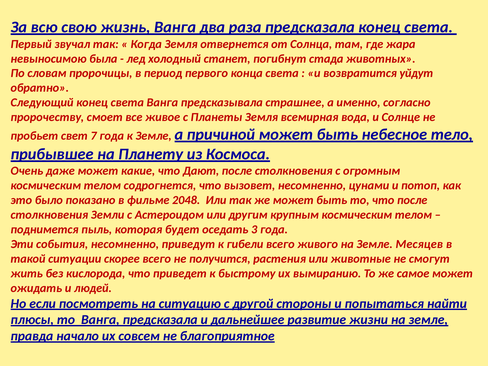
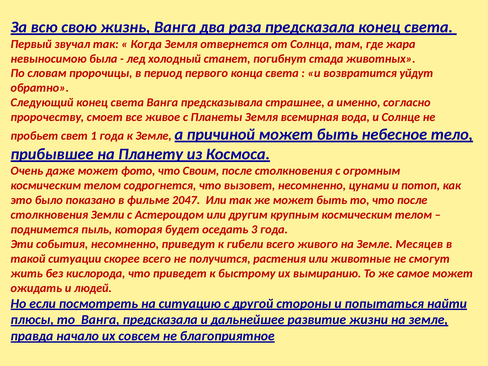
7: 7 -> 1 (94, 136)
какие: какие -> фото (138, 171)
Дают: Дают -> Своим (201, 171)
2048: 2048 -> 2047 (186, 200)
